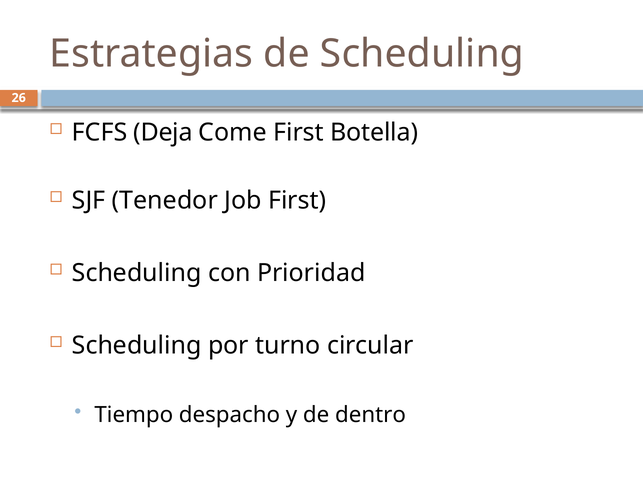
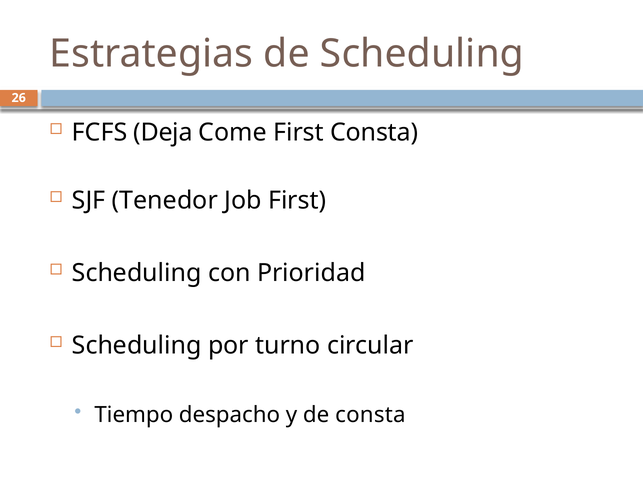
First Botella: Botella -> Consta (374, 132)
de dentro: dentro -> consta (370, 415)
